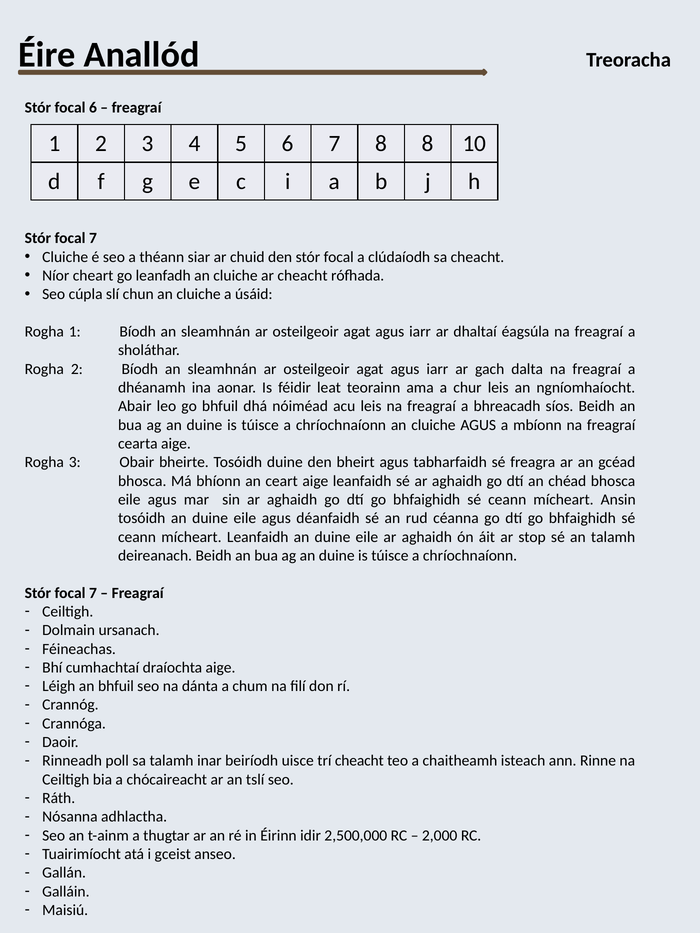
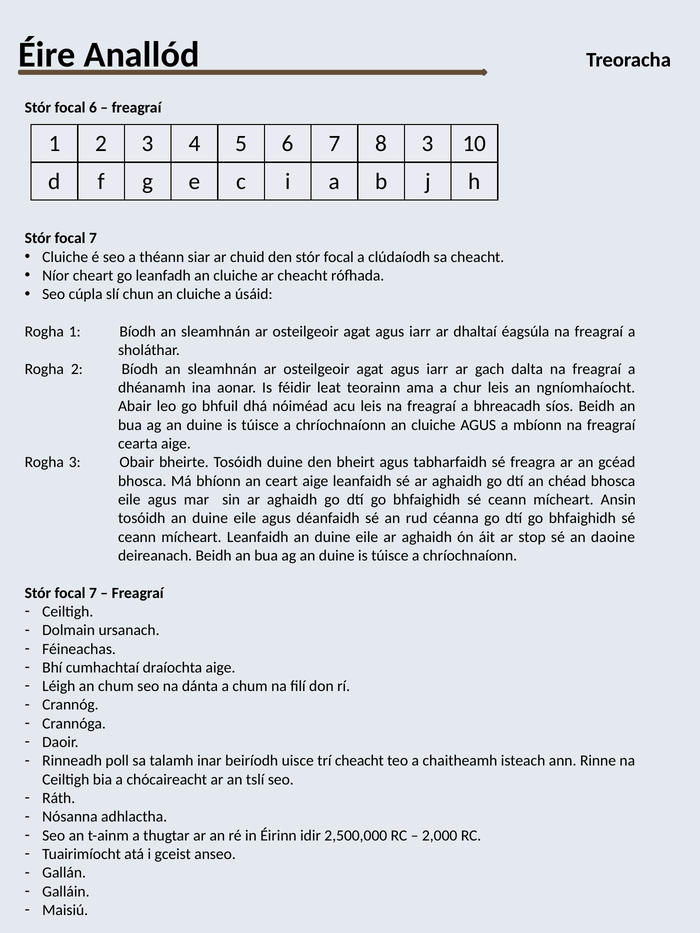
8 8: 8 -> 3 (428, 144)
an talamh: talamh -> daoine (613, 537)
an bhfuil: bhfuil -> chum (116, 686)
